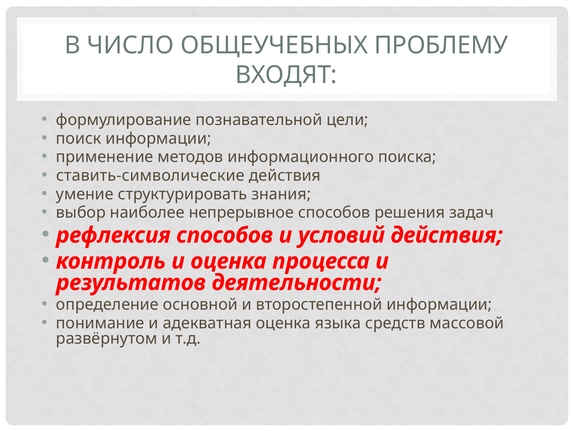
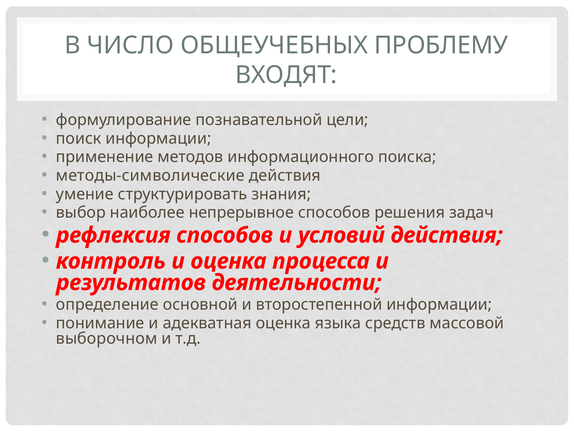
ставить-символические: ставить-символические -> методы-символические (150, 175)
развёрнутом: развёрнутом -> выборочном (107, 338)
